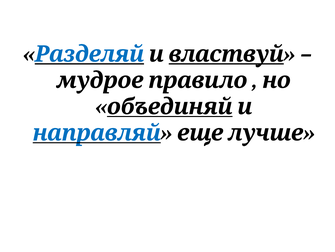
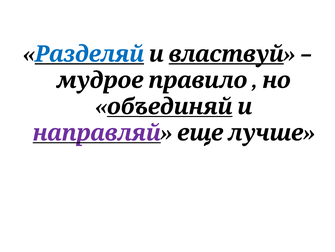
направляй colour: blue -> purple (97, 133)
